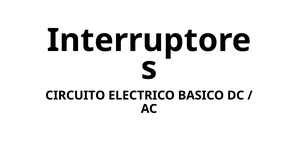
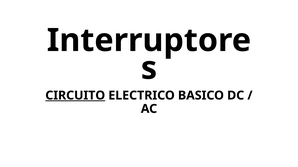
CIRCUITO underline: none -> present (75, 96)
